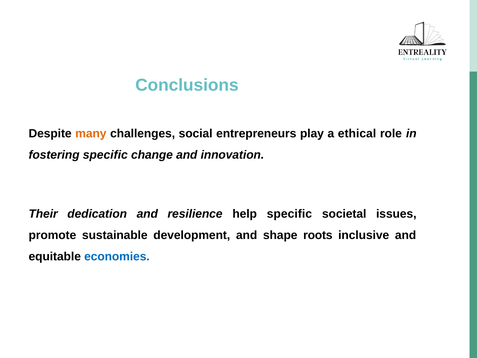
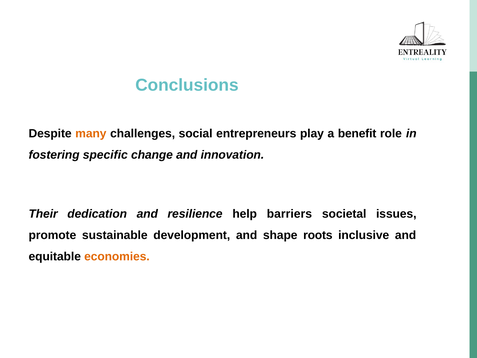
ethical: ethical -> benefit (357, 133)
help specific: specific -> barriers (289, 214)
economies colour: blue -> orange (117, 257)
